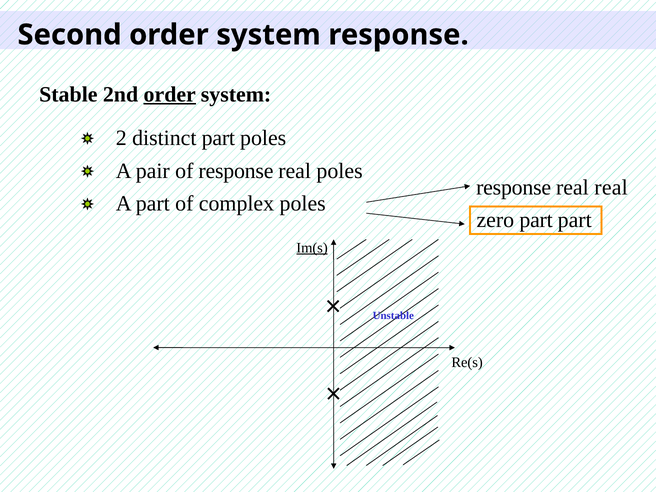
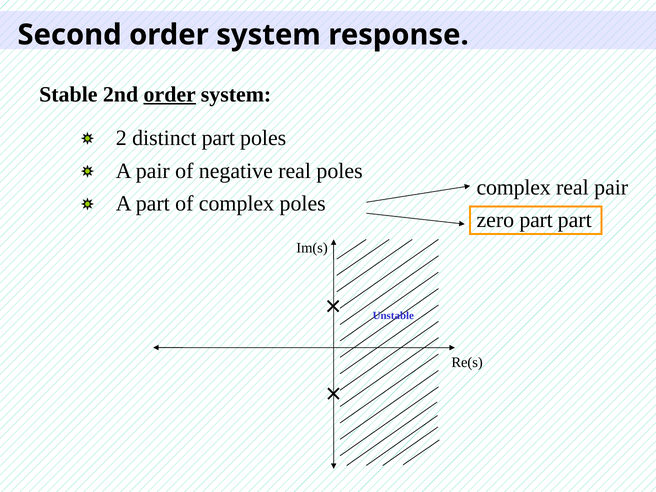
of response: response -> negative (236, 171)
response: response -> complex (514, 187)
real real: real -> pair (611, 187)
Im(s underline: present -> none (312, 248)
